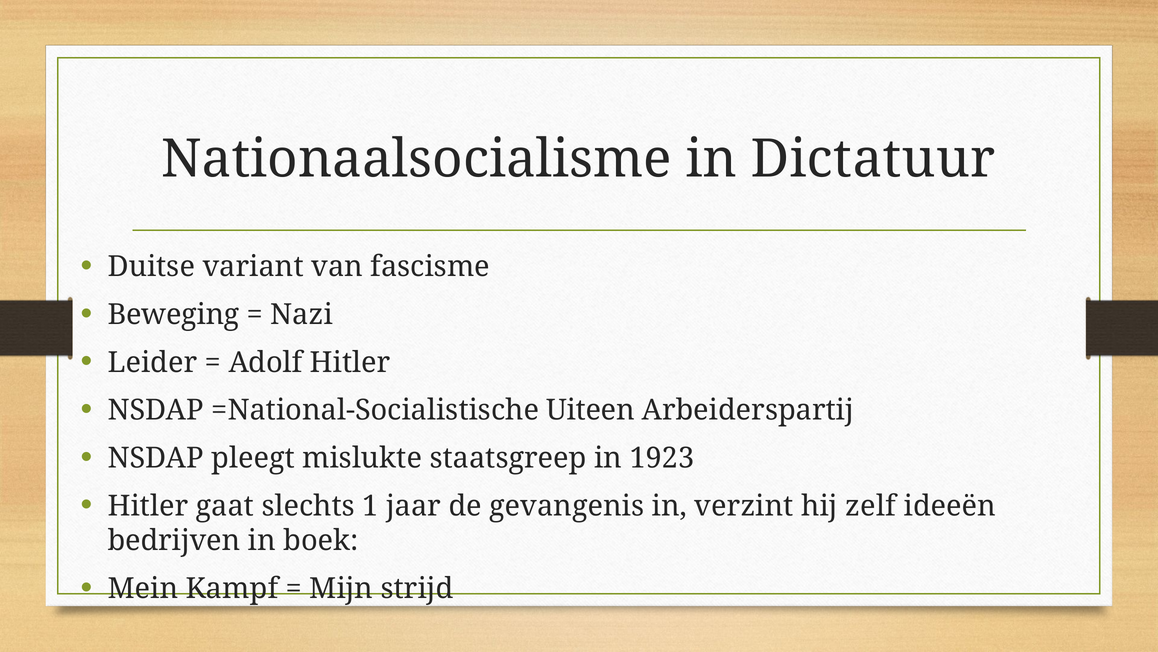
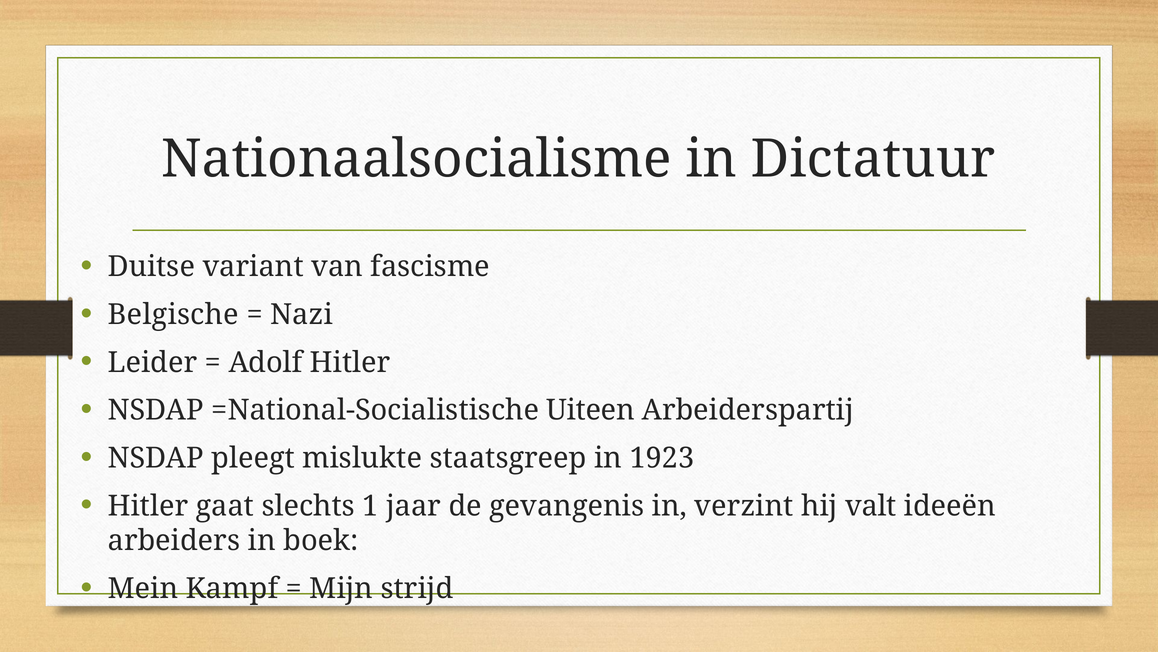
Beweging: Beweging -> Belgische (173, 314)
zelf: zelf -> valt (871, 505)
bedrijven: bedrijven -> arbeiders (174, 540)
